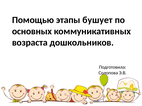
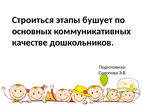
Помощью: Помощью -> Строиться (33, 20)
возраста: возраста -> качестве (30, 43)
